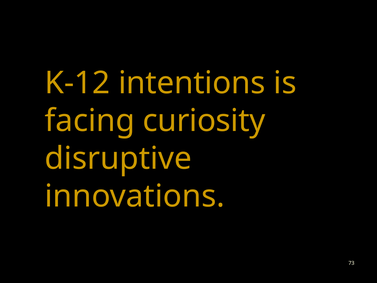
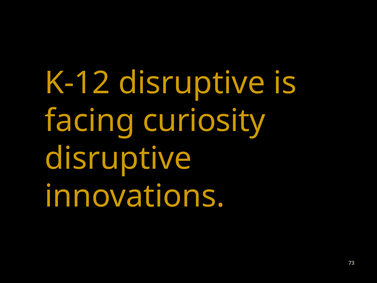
K-12 intentions: intentions -> disruptive (192, 83)
